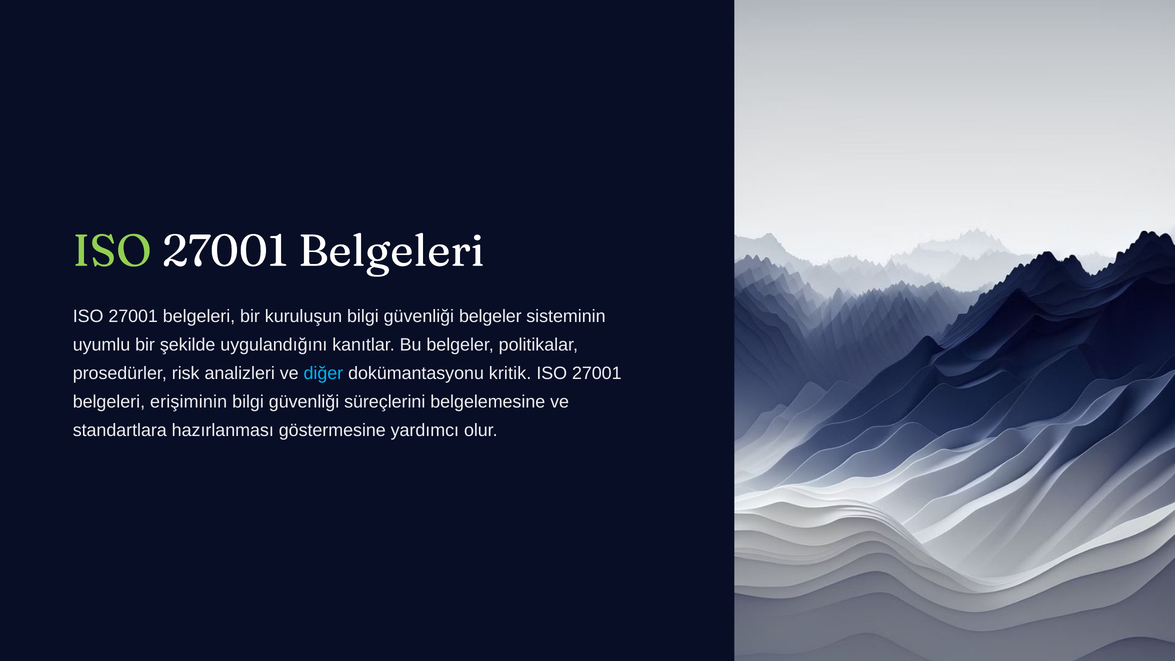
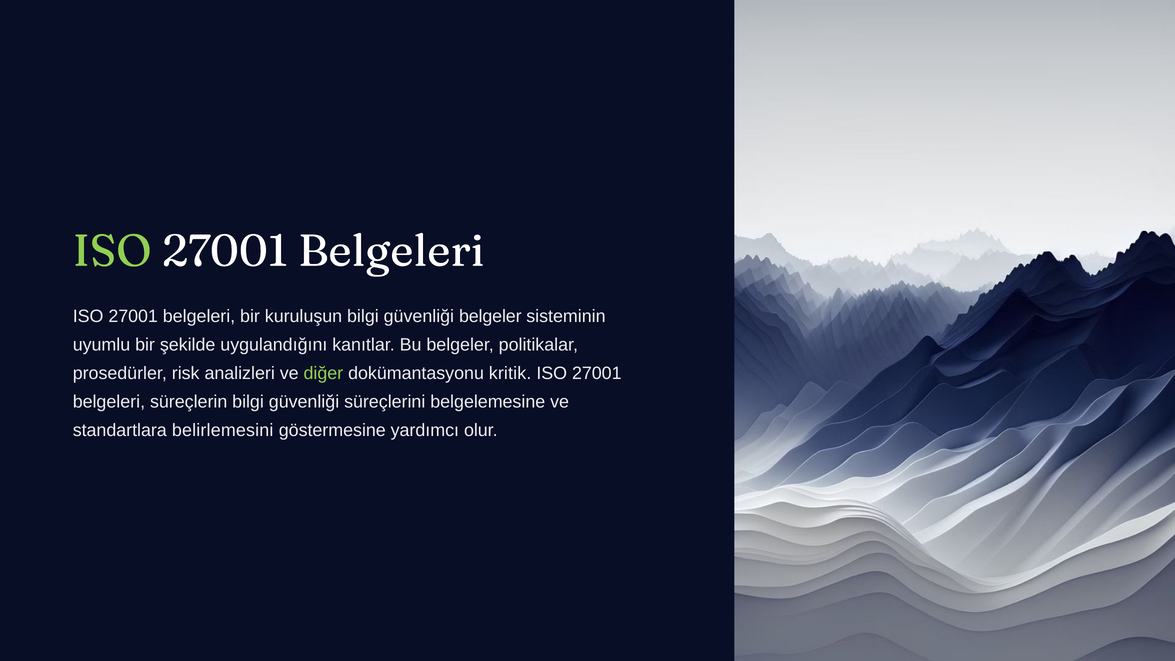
diğer colour: light blue -> light green (323, 373)
erişiminin: erişiminin -> süreçlerin (189, 402)
hazırlanması: hazırlanması -> belirlemesini (223, 430)
